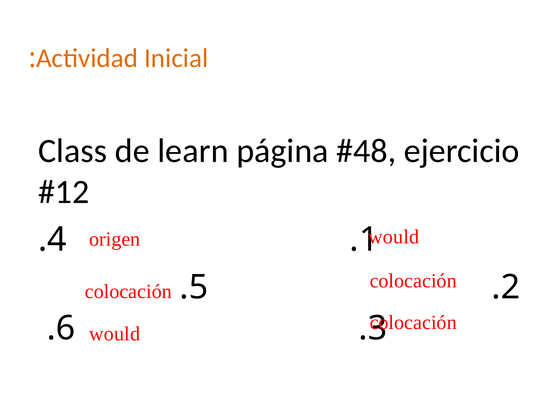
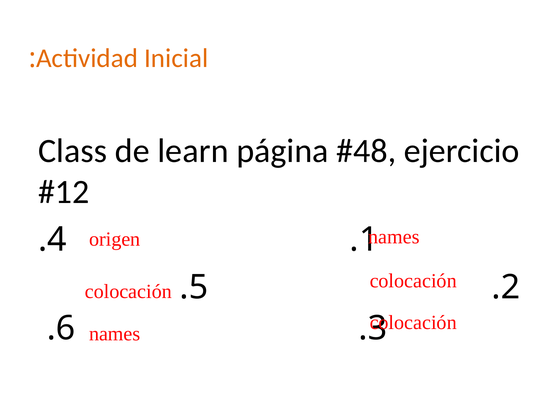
would: would -> names (394, 237)
would: would -> names (115, 334)
